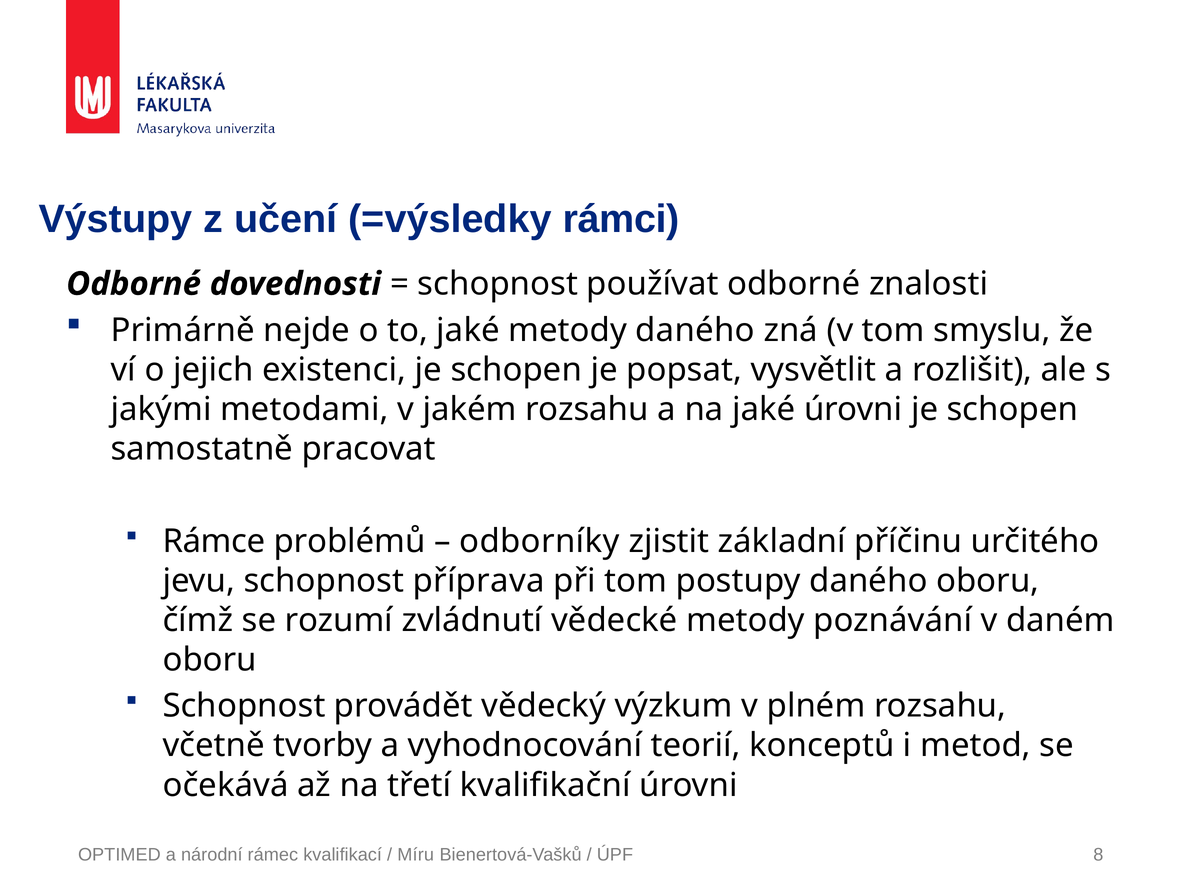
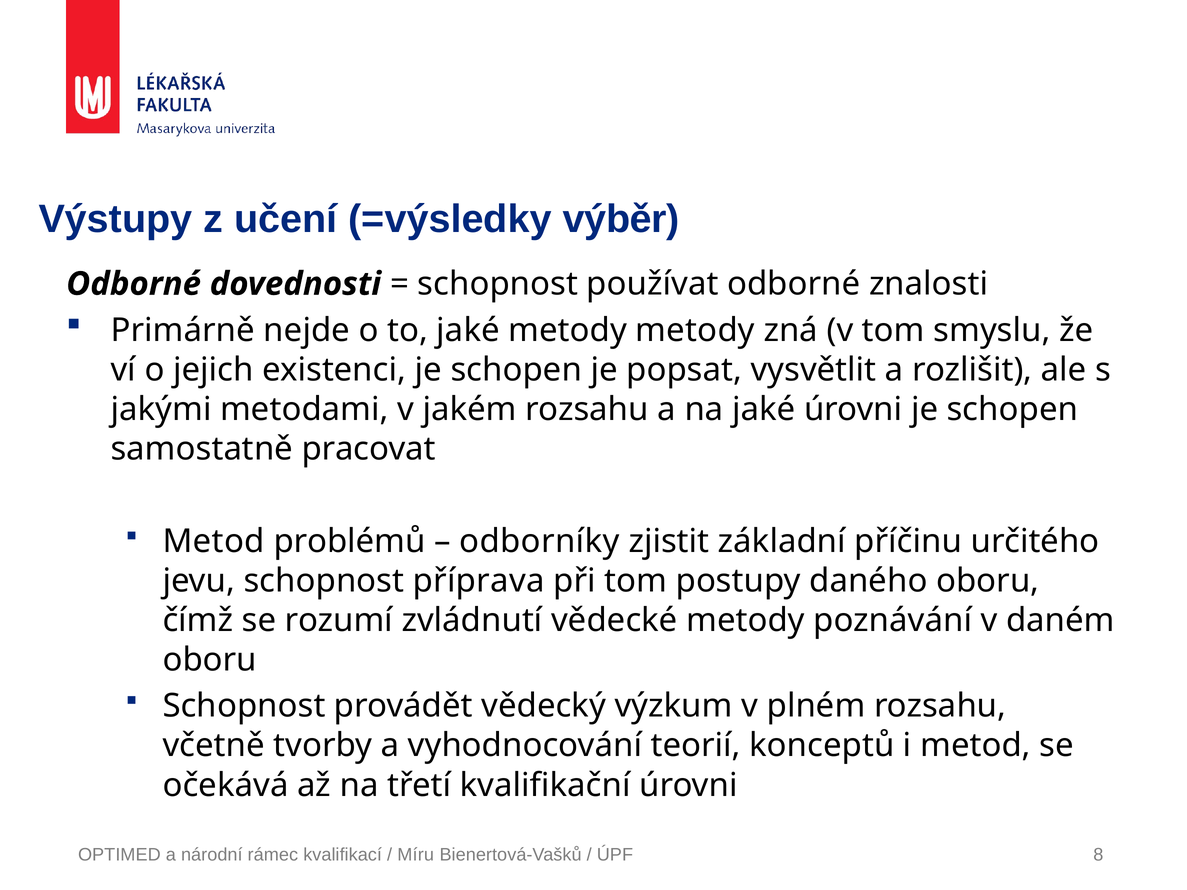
rámci: rámci -> výběr (621, 219)
metody daného: daného -> metody (695, 330)
Rámce: Rámce -> Metod (214, 541)
